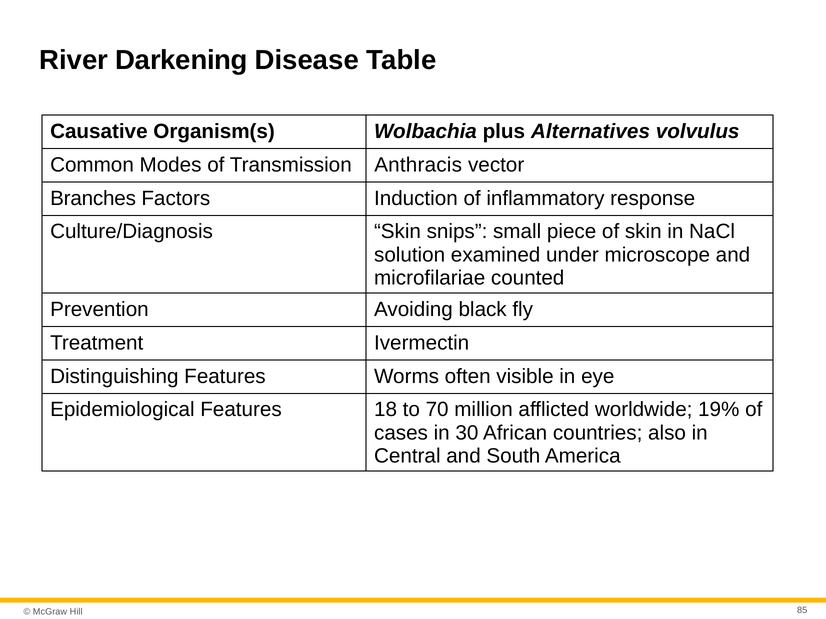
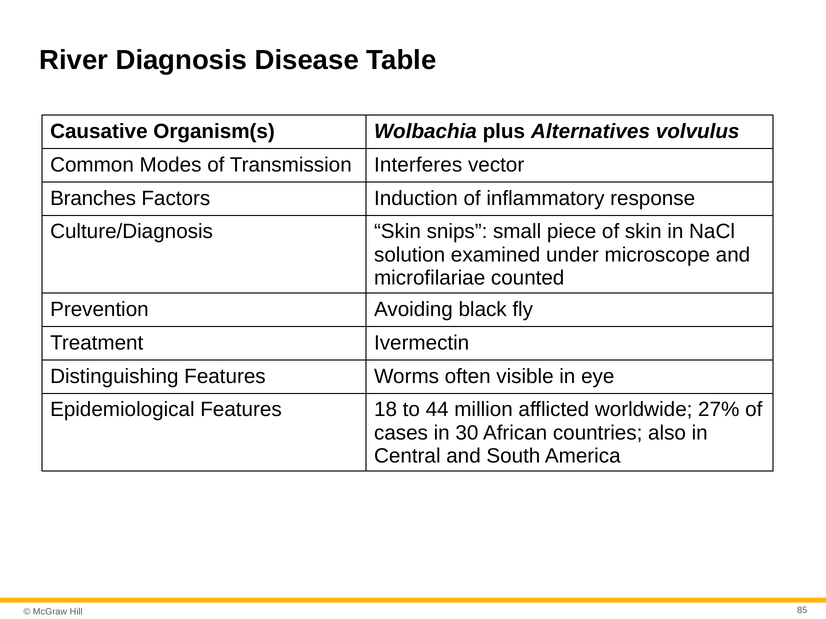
Darkening: Darkening -> Diagnosis (181, 60)
Anthracis: Anthracis -> Interferes (418, 165)
70: 70 -> 44 (437, 410)
19%: 19% -> 27% (719, 410)
